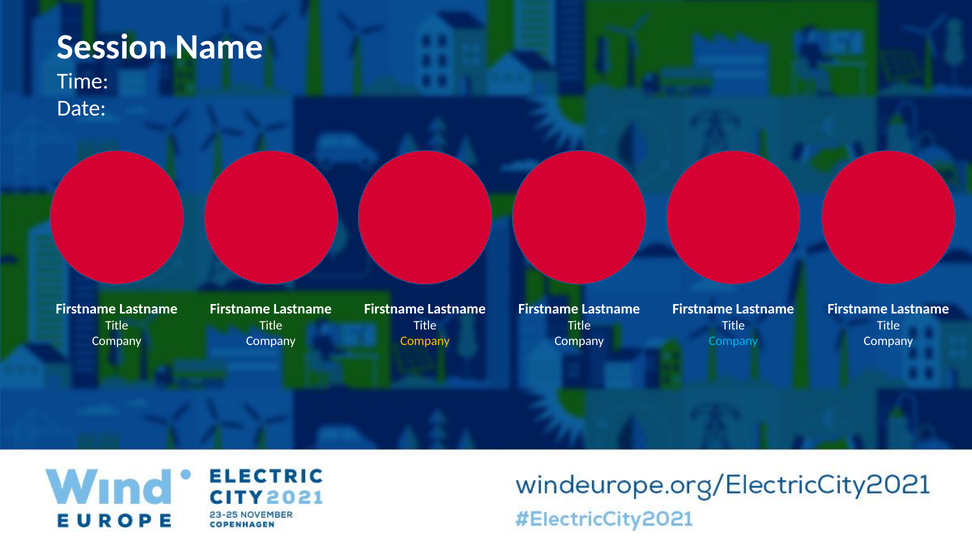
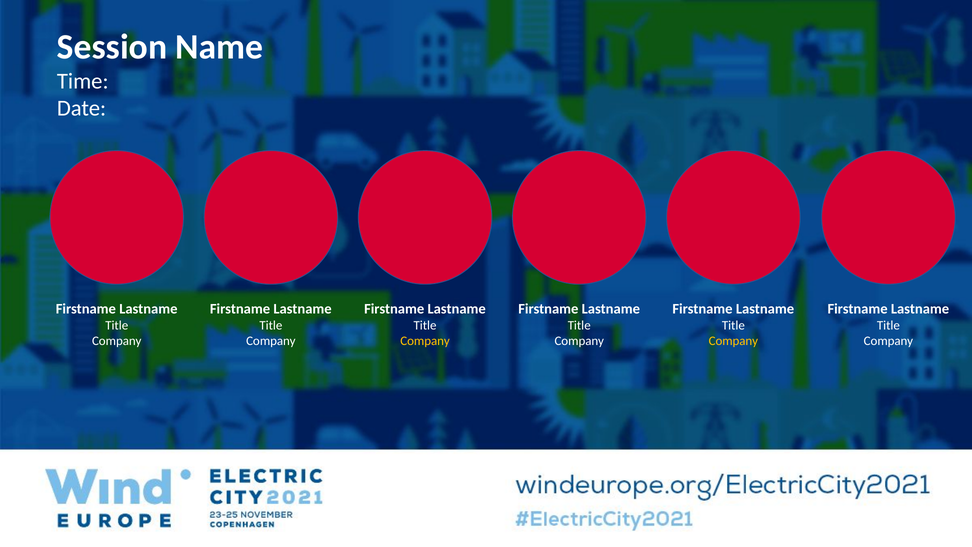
Company colour: light blue -> yellow (733, 341)
